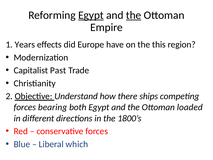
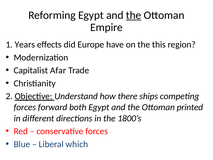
Egypt underline: present -> none (91, 15)
Past: Past -> Afar (58, 70)
bearing: bearing -> forward (53, 107)
loaded: loaded -> printed (190, 107)
